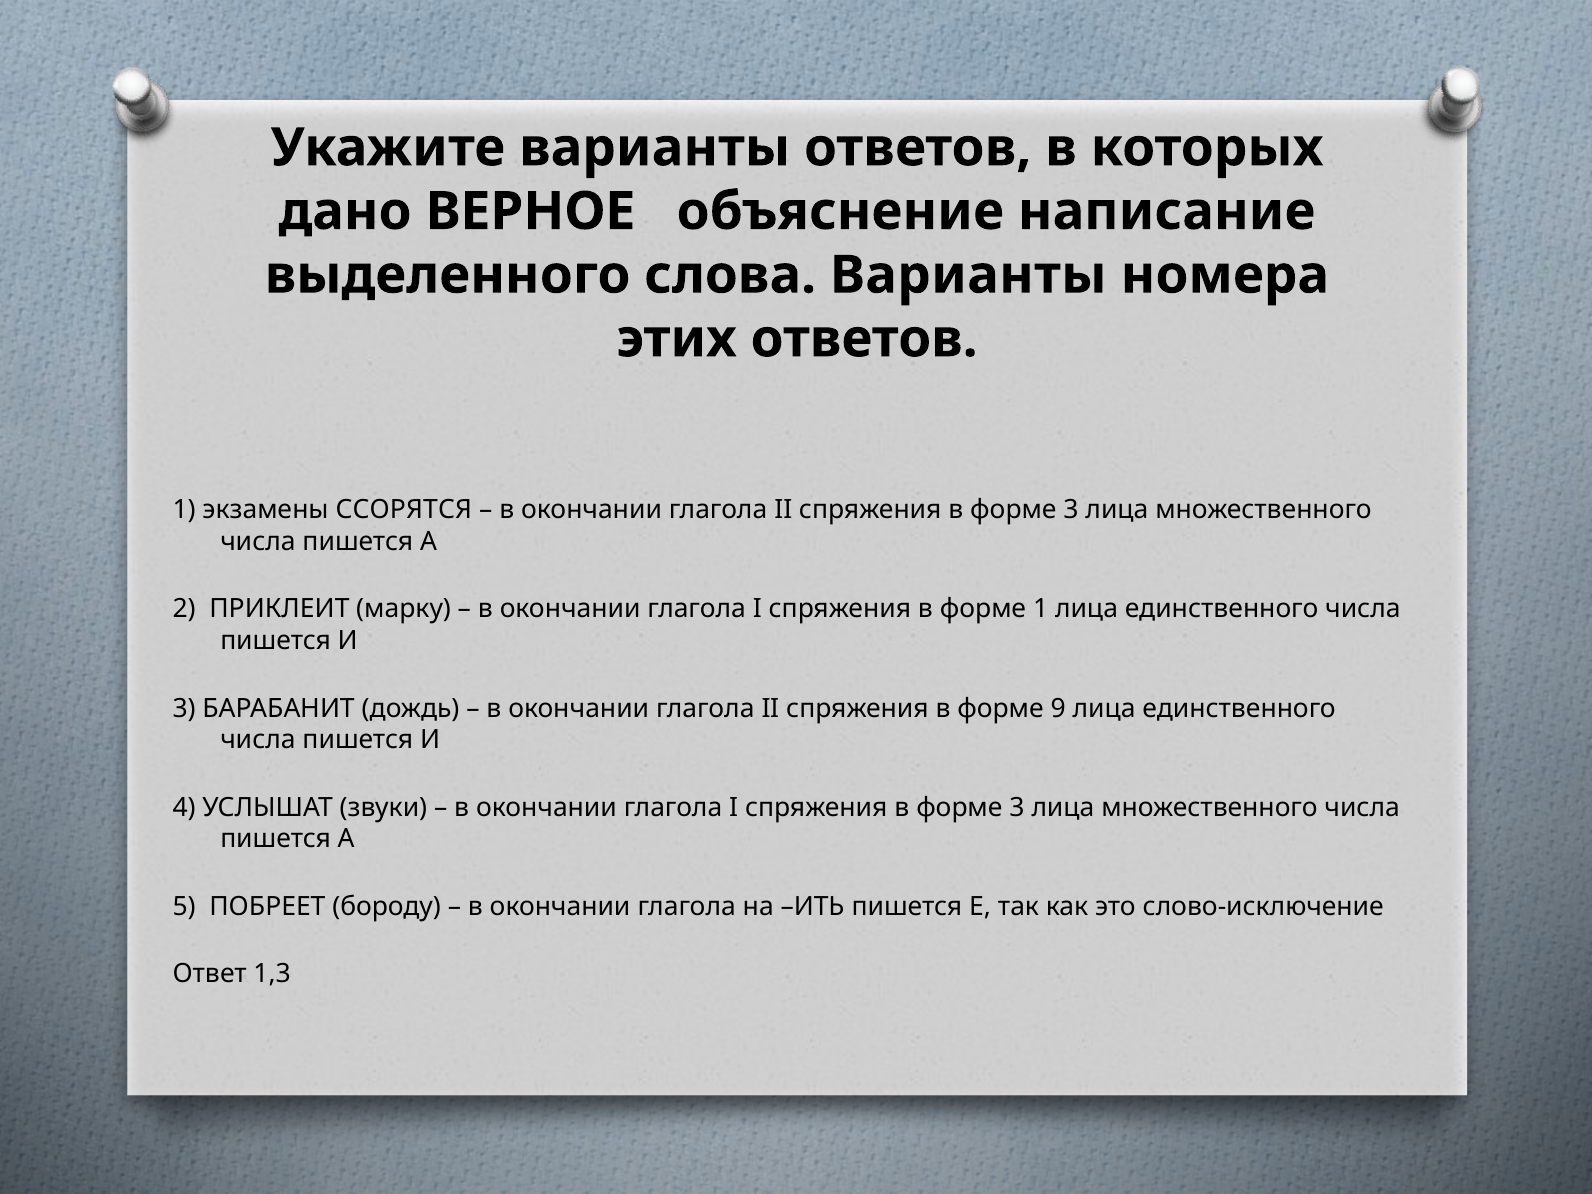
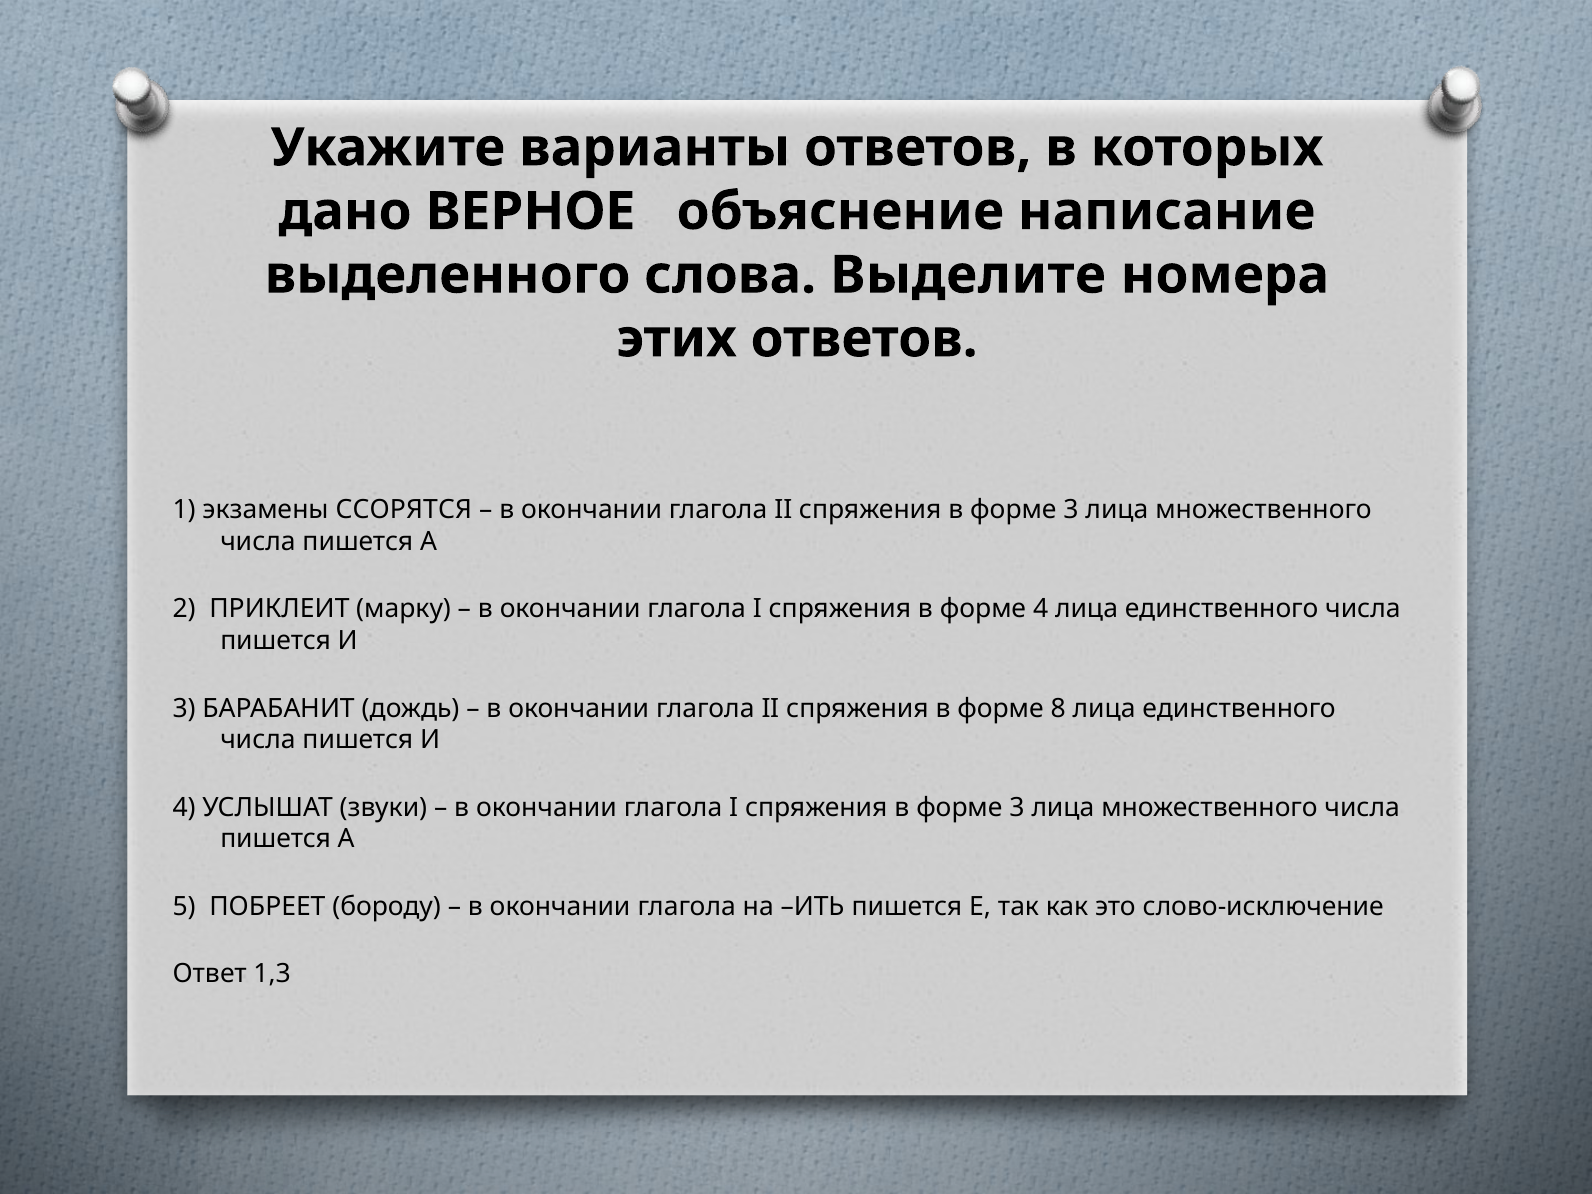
слова Варианты: Варианты -> Выделите (968, 275)
форме 1: 1 -> 4 (1041, 609)
9: 9 -> 8 (1058, 708)
